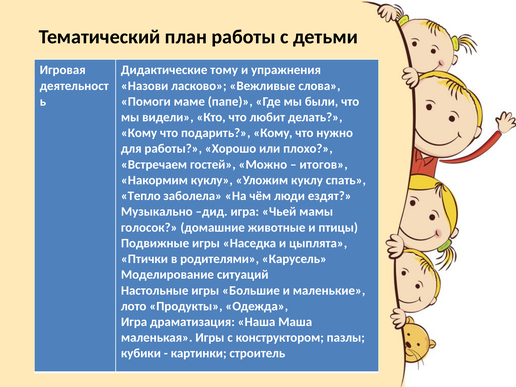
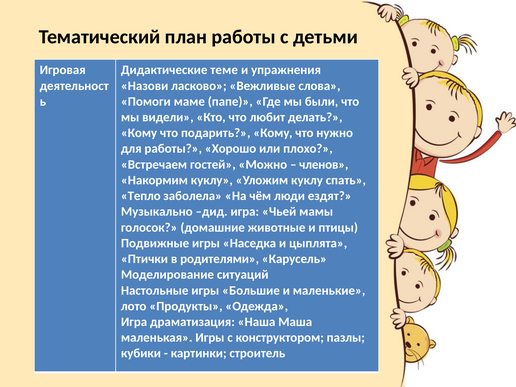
тому: тому -> теме (224, 70)
итогов: итогов -> членов (324, 164)
